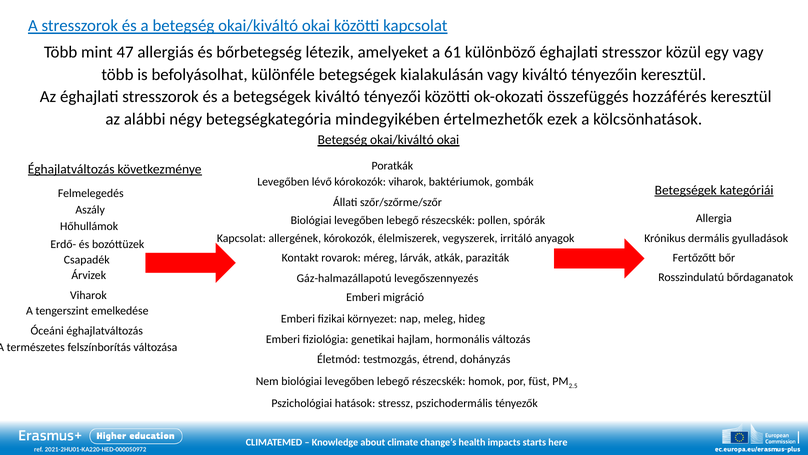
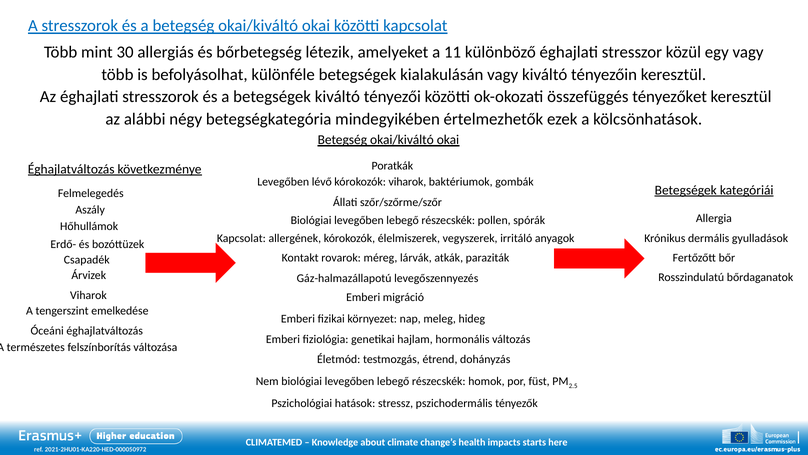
47: 47 -> 30 (125, 52)
61: 61 -> 11 (453, 52)
hozzáférés: hozzáférés -> tényezőket (670, 97)
